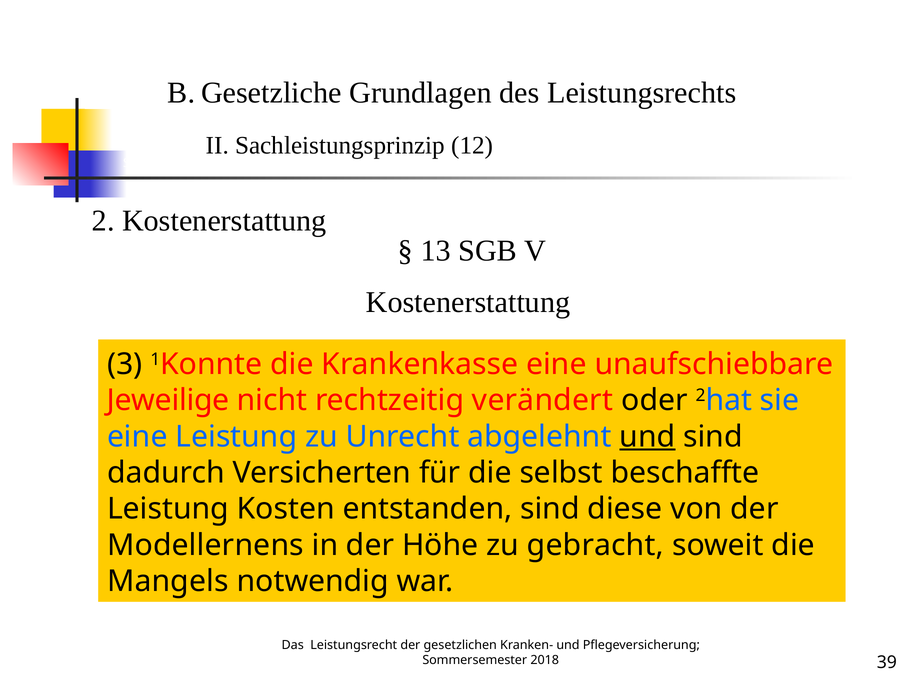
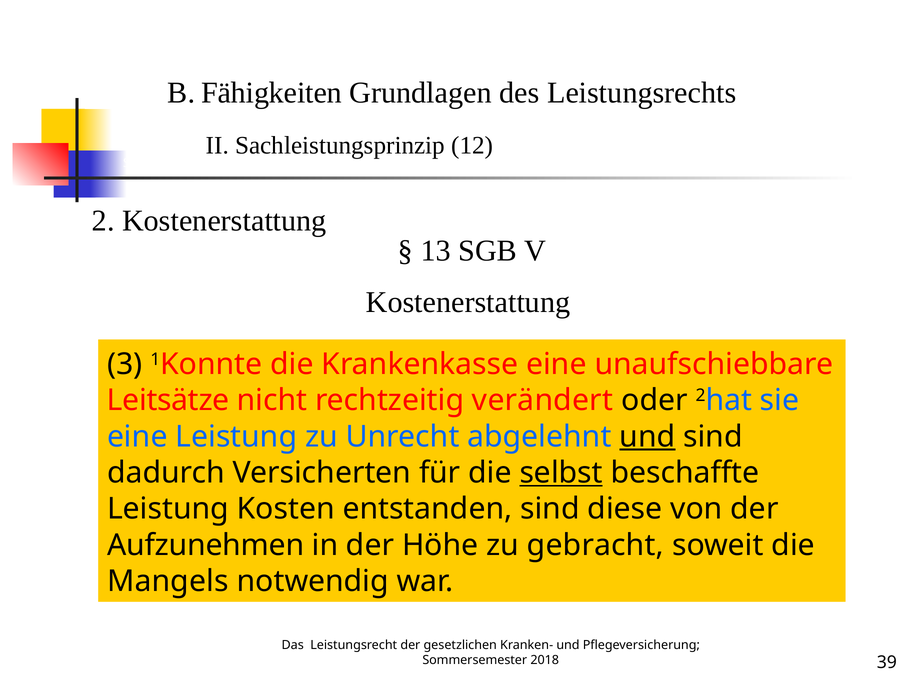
Gesetzliche: Gesetzliche -> Fähigkeiten (271, 93)
Jeweilige: Jeweilige -> Leitsätze (168, 401)
selbst underline: none -> present (561, 473)
Modellernens: Modellernens -> Aufzunehmen (206, 546)
